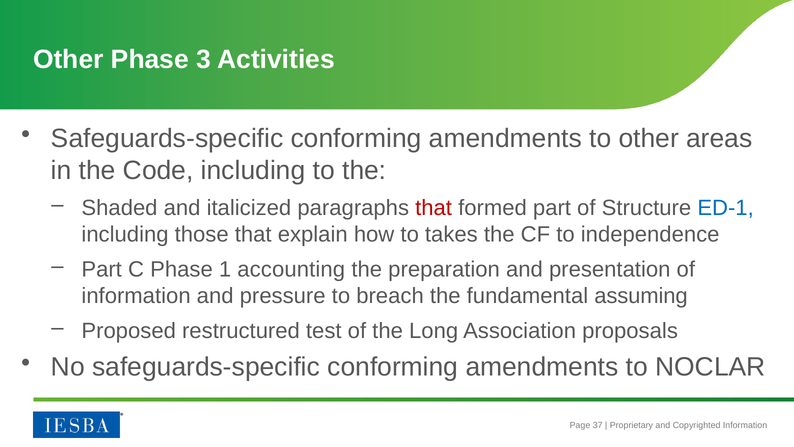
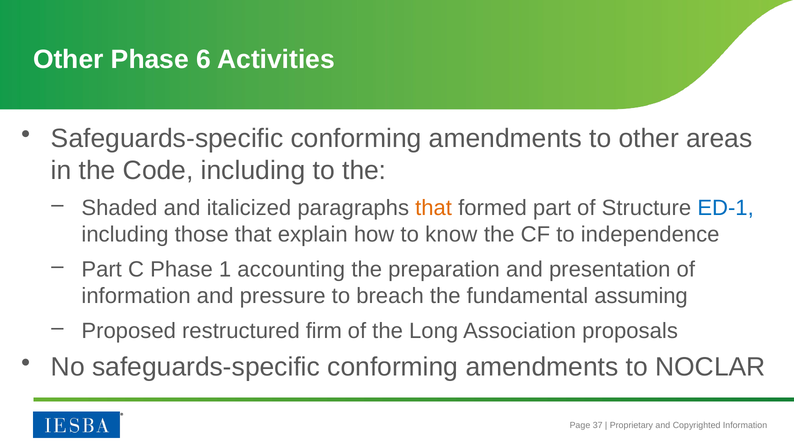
3: 3 -> 6 (204, 59)
that colour: red -> orange (434, 208)
takes: takes -> know (451, 234)
test: test -> firm (324, 331)
